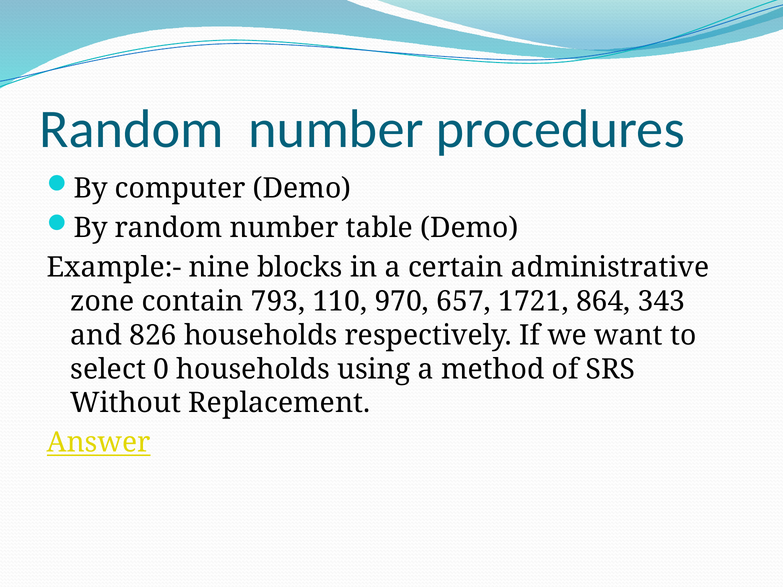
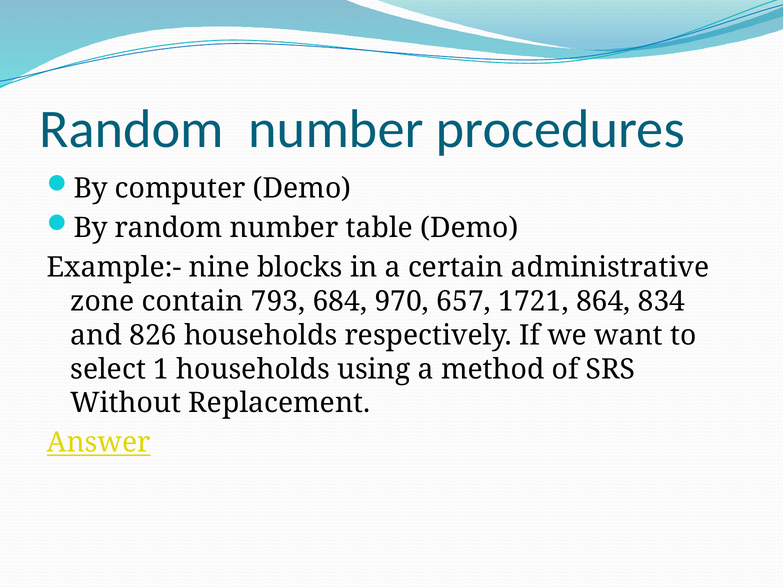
110: 110 -> 684 (340, 302)
343: 343 -> 834 (662, 302)
0: 0 -> 1 (161, 369)
